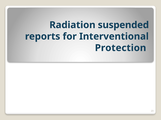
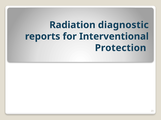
suspended: suspended -> diagnostic (123, 25)
